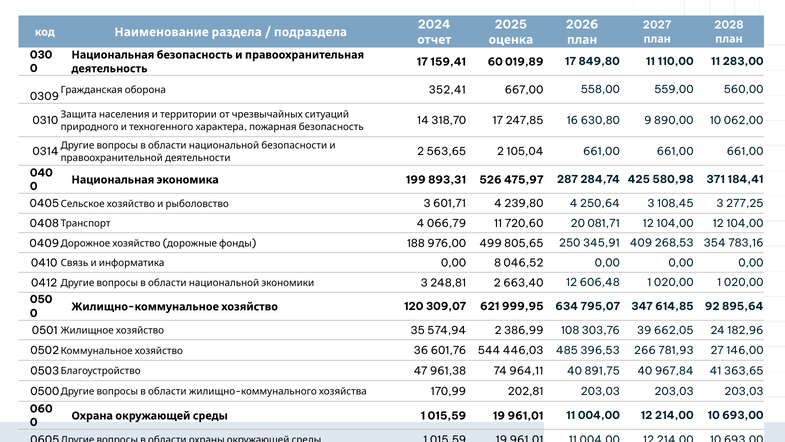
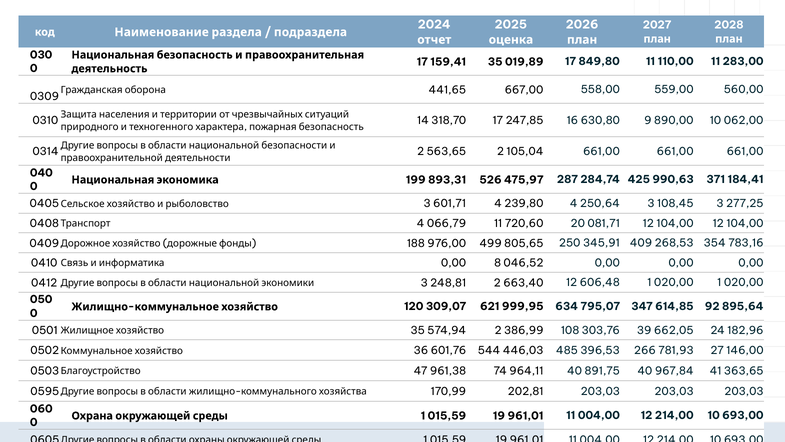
159,41 60: 60 -> 35 (495, 62)
352,41: 352,41 -> 441,65 (447, 90)
580,98: 580,98 -> 990,63 (673, 180)
0500: 0500 -> 0595 (45, 391)
